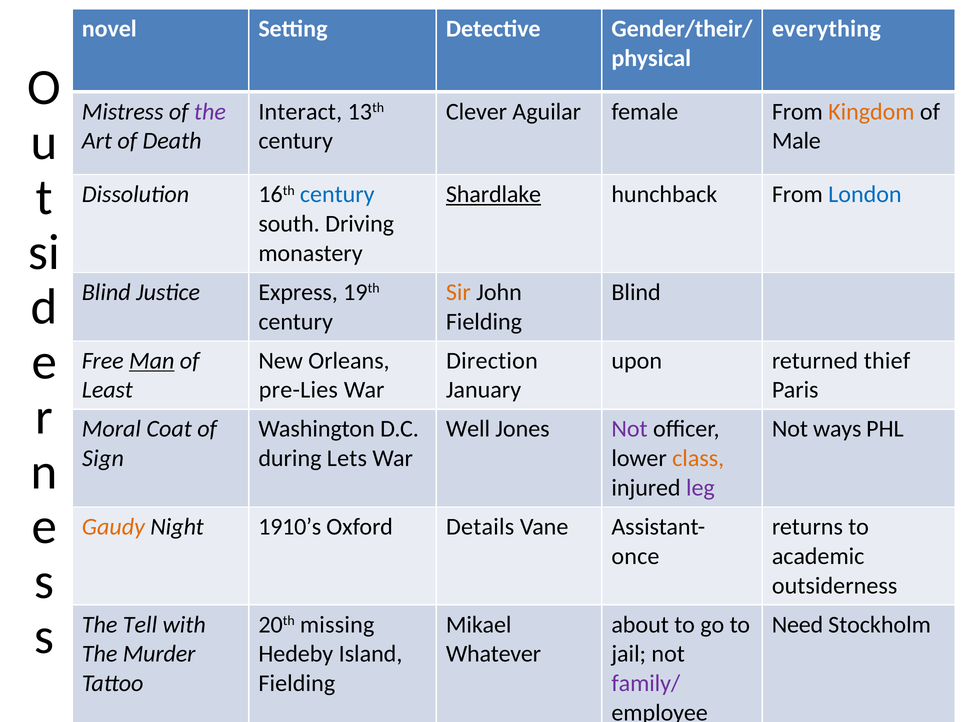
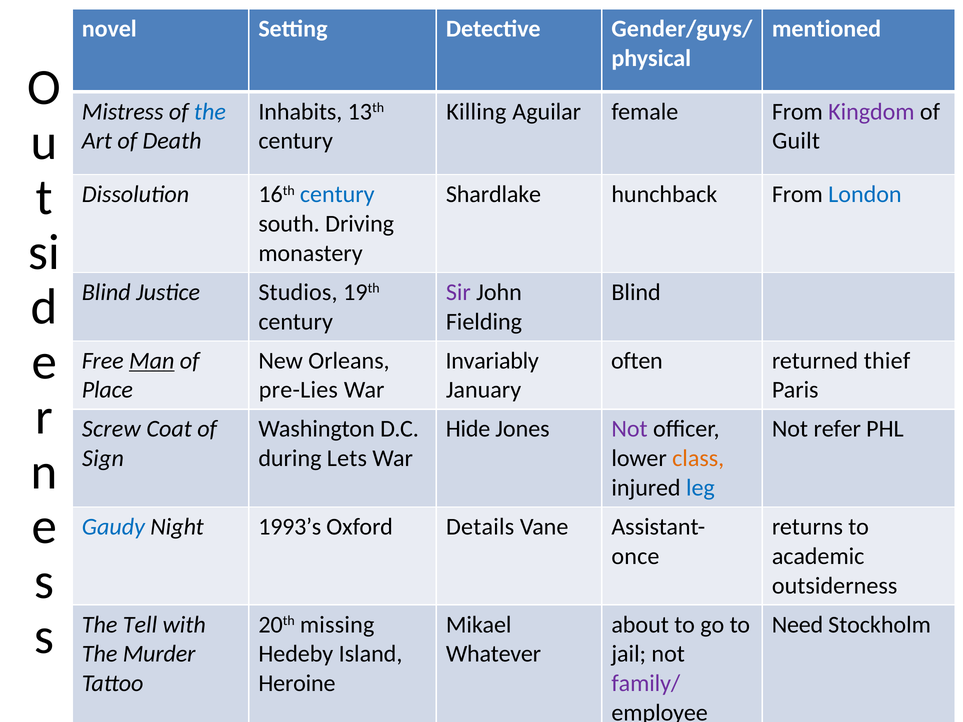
Gender/their/: Gender/their/ -> Gender/guys/ (682, 29)
everything: everything -> mentioned (827, 29)
the colour: purple -> blue (210, 112)
Interact: Interact -> Inhabits (300, 112)
Clever: Clever -> Killing (476, 112)
Kingdom colour: orange -> purple (871, 112)
Male: Male -> Guilt (796, 141)
Shardlake underline: present -> none (494, 195)
Express: Express -> Studios (298, 292)
Sir colour: orange -> purple (458, 292)
Direction: Direction -> Invariably (492, 361)
upon: upon -> often (637, 361)
Least: Least -> Place (107, 390)
Moral: Moral -> Screw (111, 429)
Well: Well -> Hide (468, 429)
ways: ways -> refer (837, 429)
leg colour: purple -> blue (700, 488)
Gaudy colour: orange -> blue (113, 527)
1910’s: 1910’s -> 1993’s (290, 527)
Fielding: Fielding -> Heroine (297, 684)
